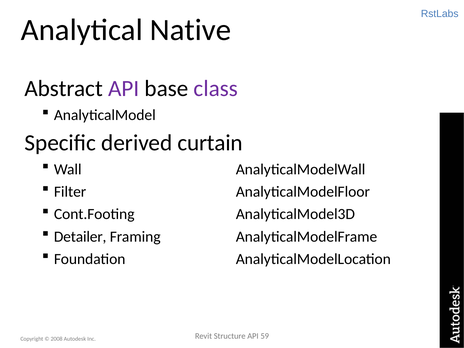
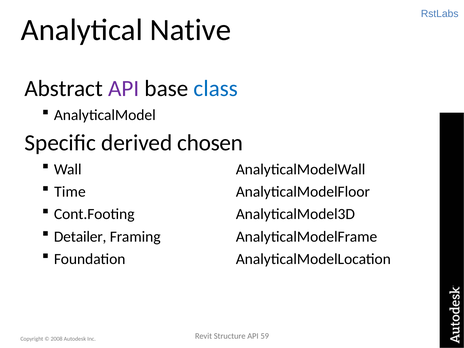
class colour: purple -> blue (216, 89)
curtain: curtain -> chosen (210, 143)
Filter: Filter -> Time (70, 192)
